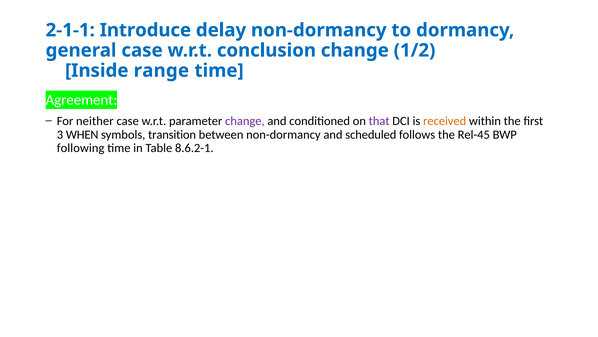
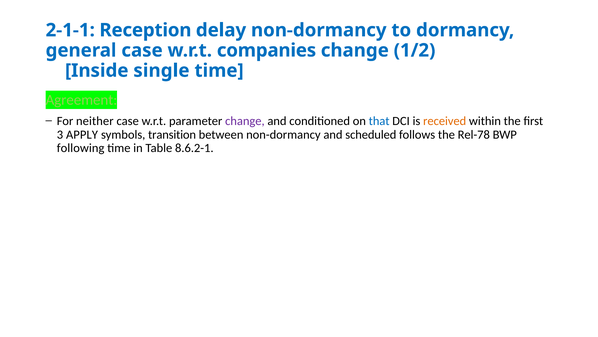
Introduce: Introduce -> Reception (145, 30)
conclusion: conclusion -> companies (266, 50)
range: range -> single (161, 70)
Agreement colour: white -> light green (81, 100)
that colour: purple -> blue (379, 121)
WHEN: WHEN -> APPLY (82, 134)
Rel-45: Rel-45 -> Rel-78 (474, 134)
